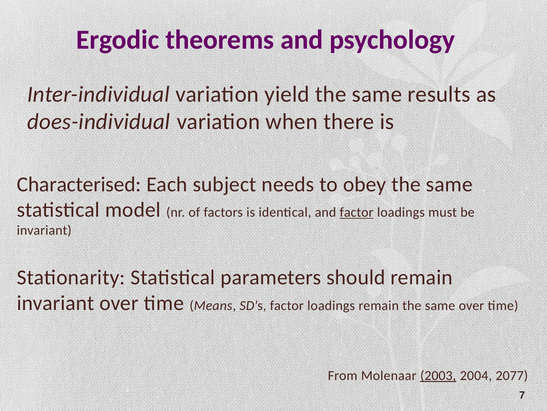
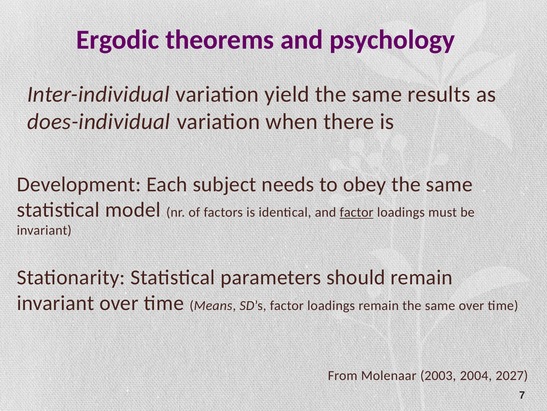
Characterised: Characterised -> Development (79, 184)
2003 underline: present -> none (438, 375)
2077: 2077 -> 2027 (512, 375)
